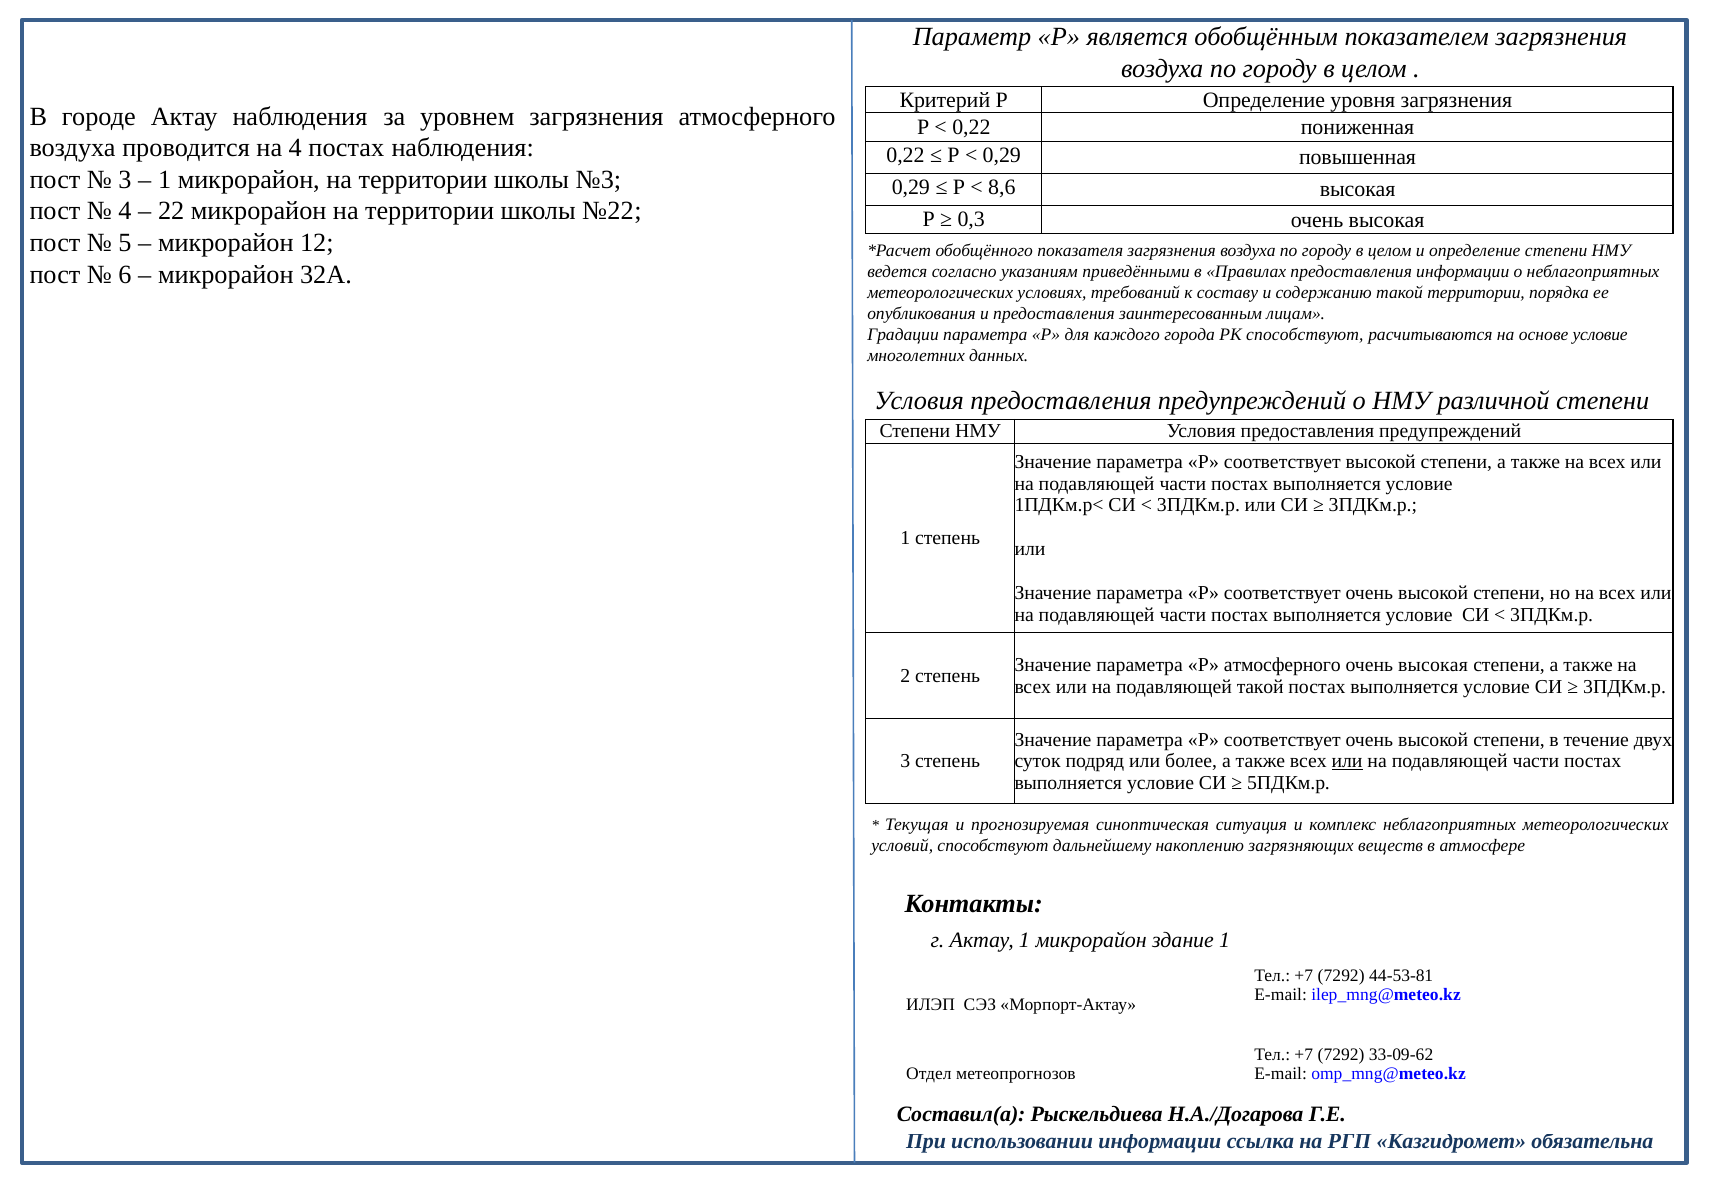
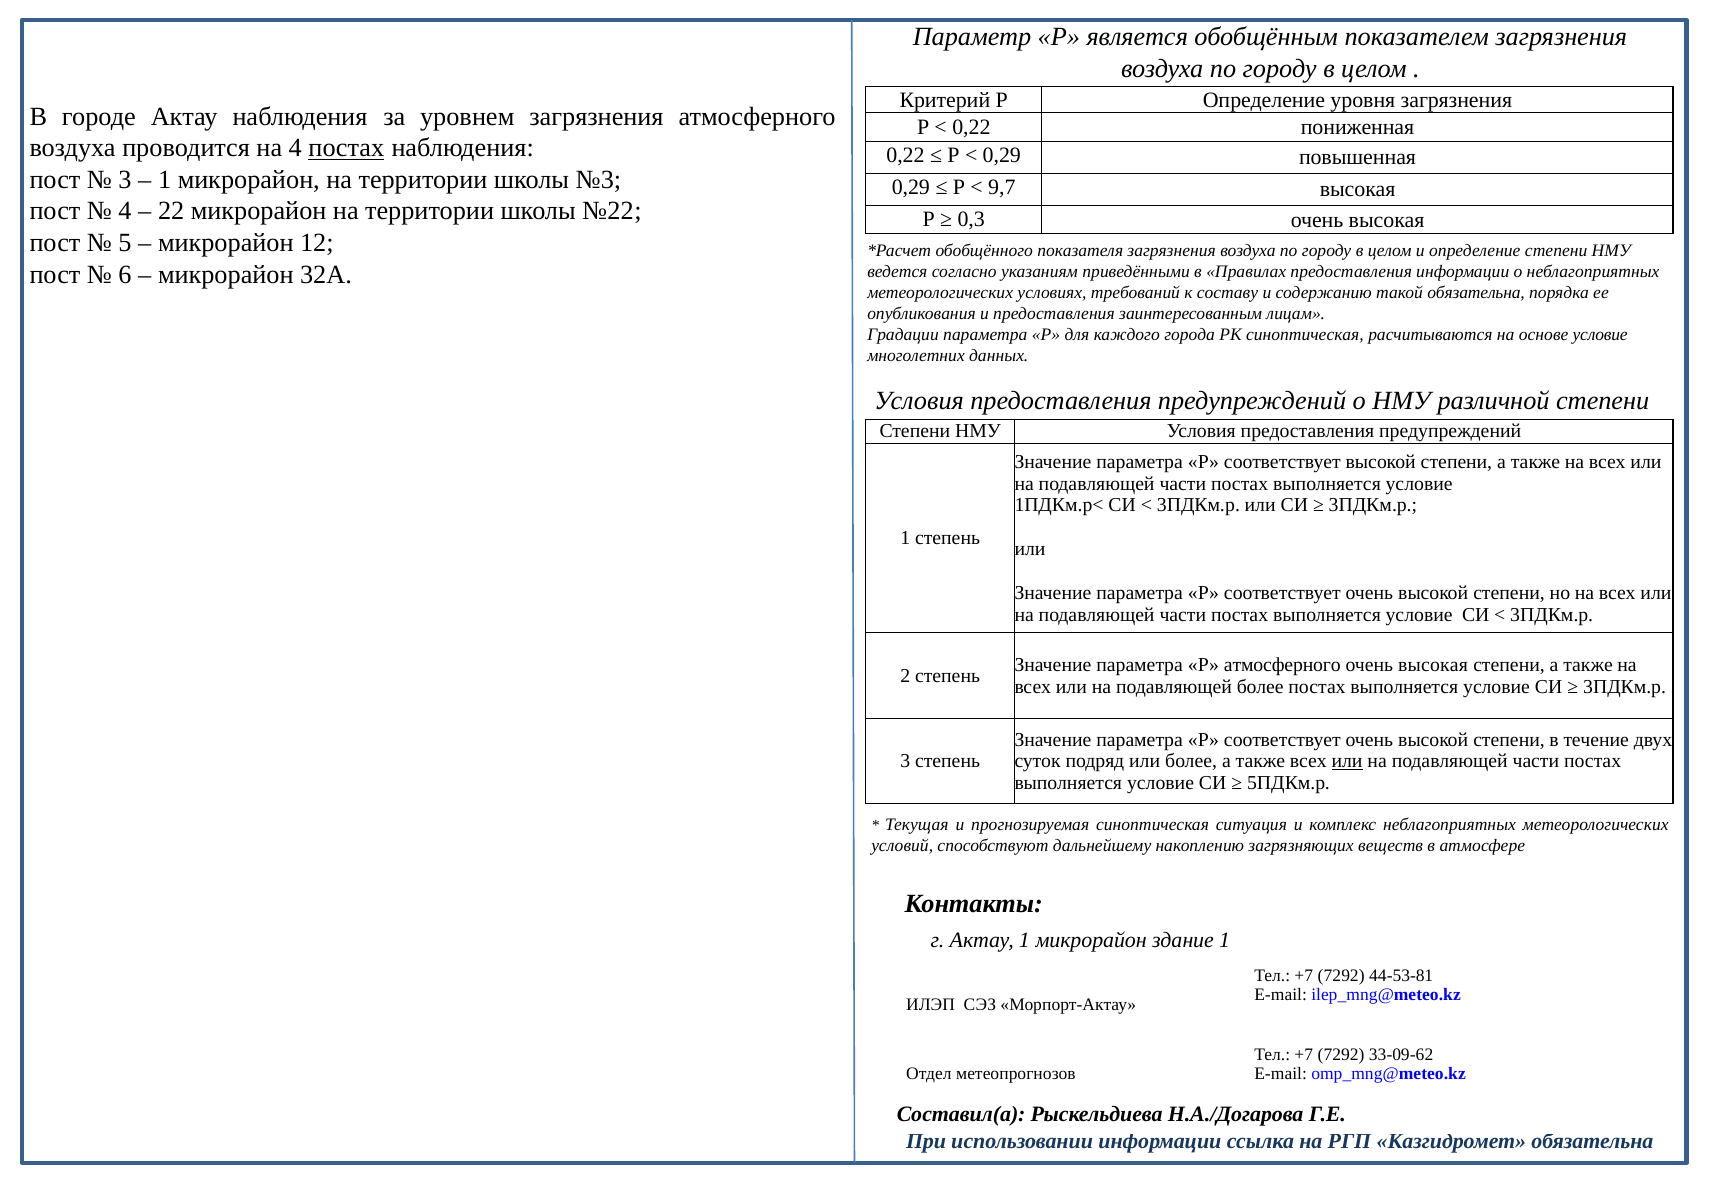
постах underline: none -> present (346, 148)
8,6: 8,6 -> 9,7 (1002, 187)
такой территории: территории -> обязательна (1476, 293)
РК способствуют: способствуют -> синоптическая (1305, 335)
подавляющей такой: такой -> более (1260, 687)
